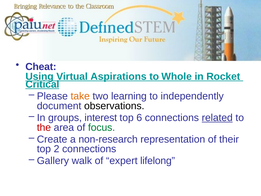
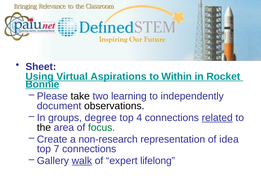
Cheat: Cheat -> Sheet (41, 67)
Whole: Whole -> Within (177, 76)
Critical: Critical -> Bonnie (42, 84)
take colour: orange -> black (80, 96)
interest: interest -> degree (101, 118)
6: 6 -> 4 (139, 118)
the colour: red -> black (44, 127)
their: their -> idea (229, 139)
2: 2 -> 7 (57, 149)
walk underline: none -> present (82, 161)
